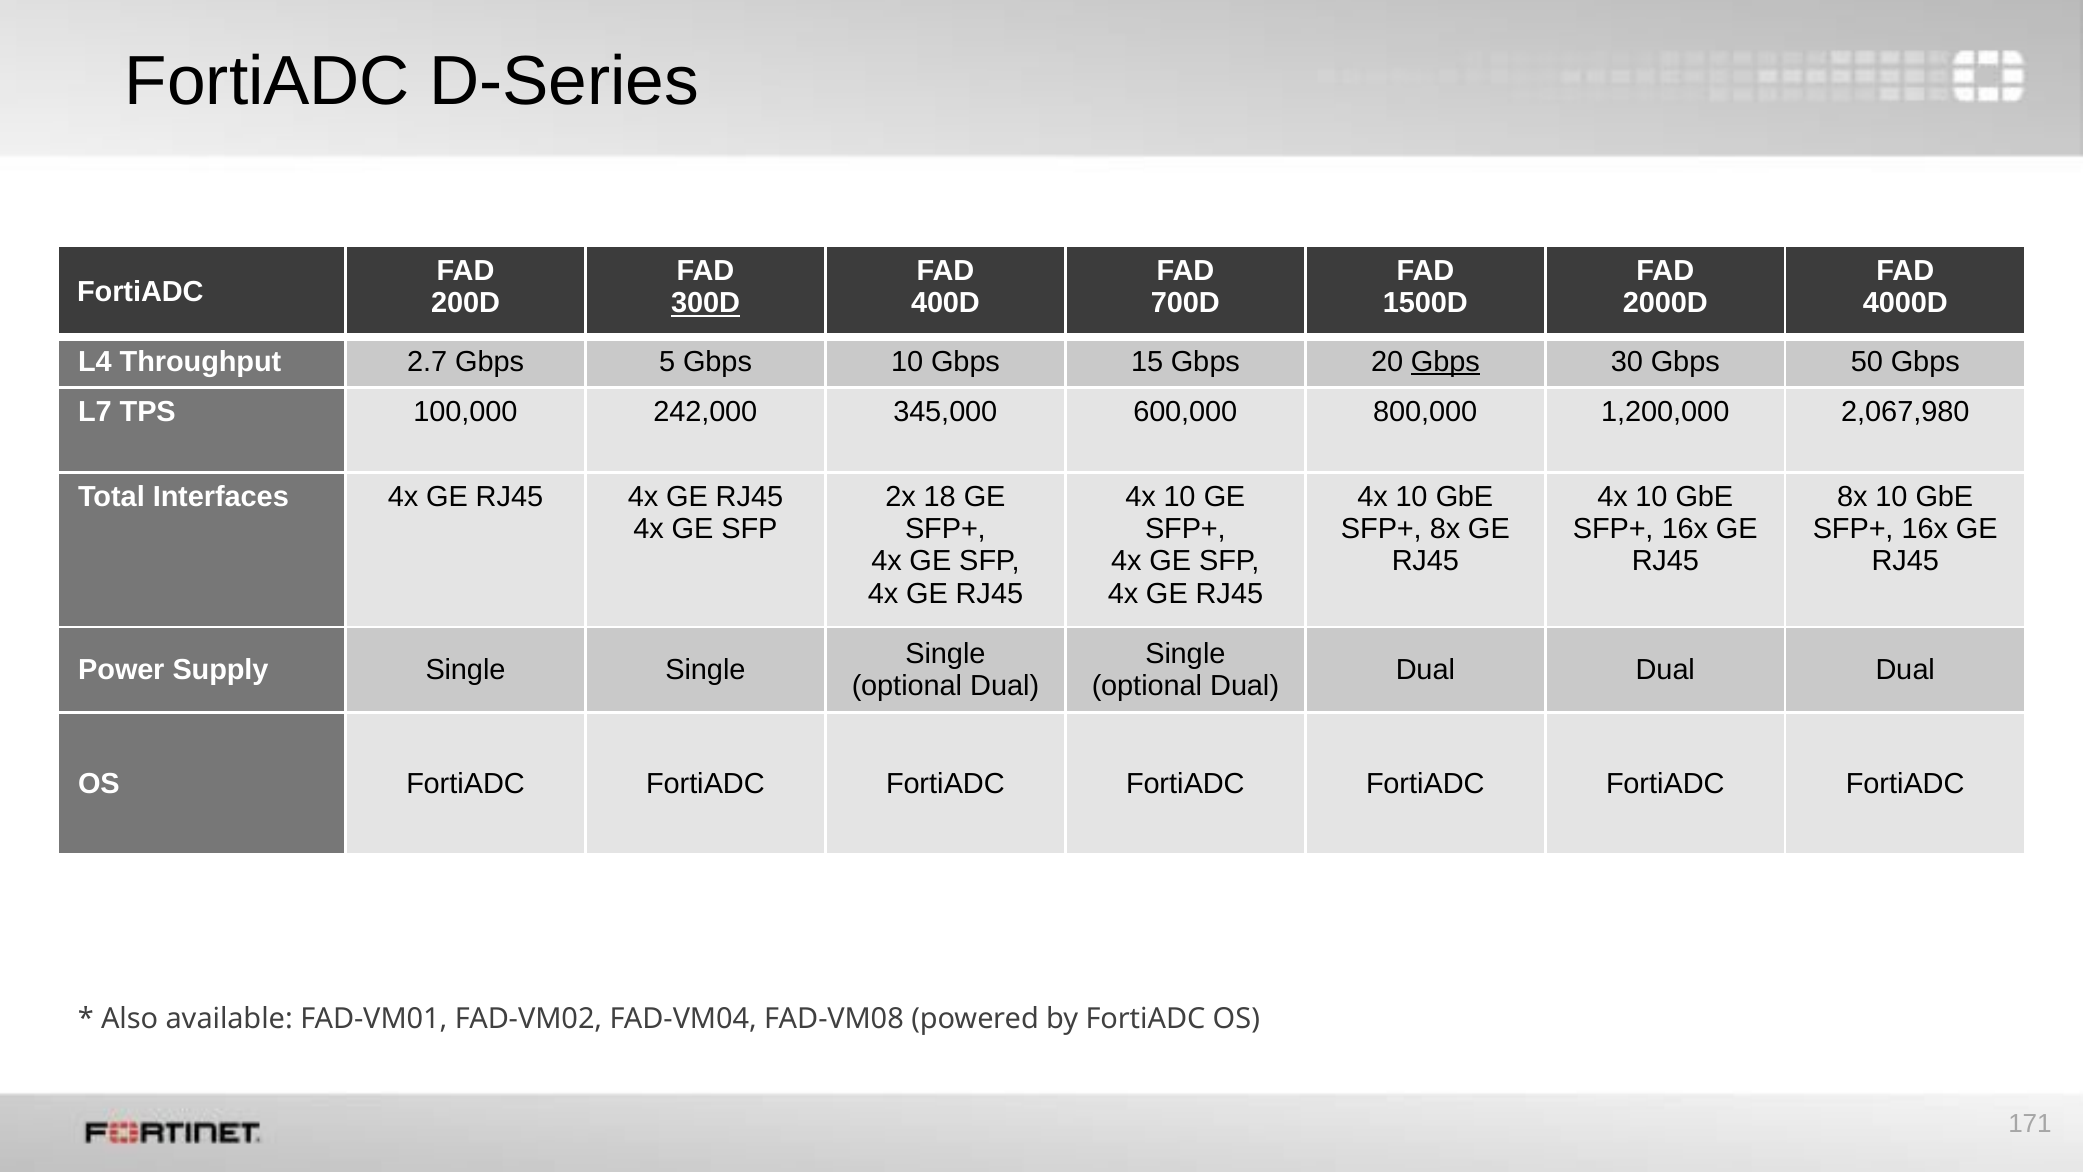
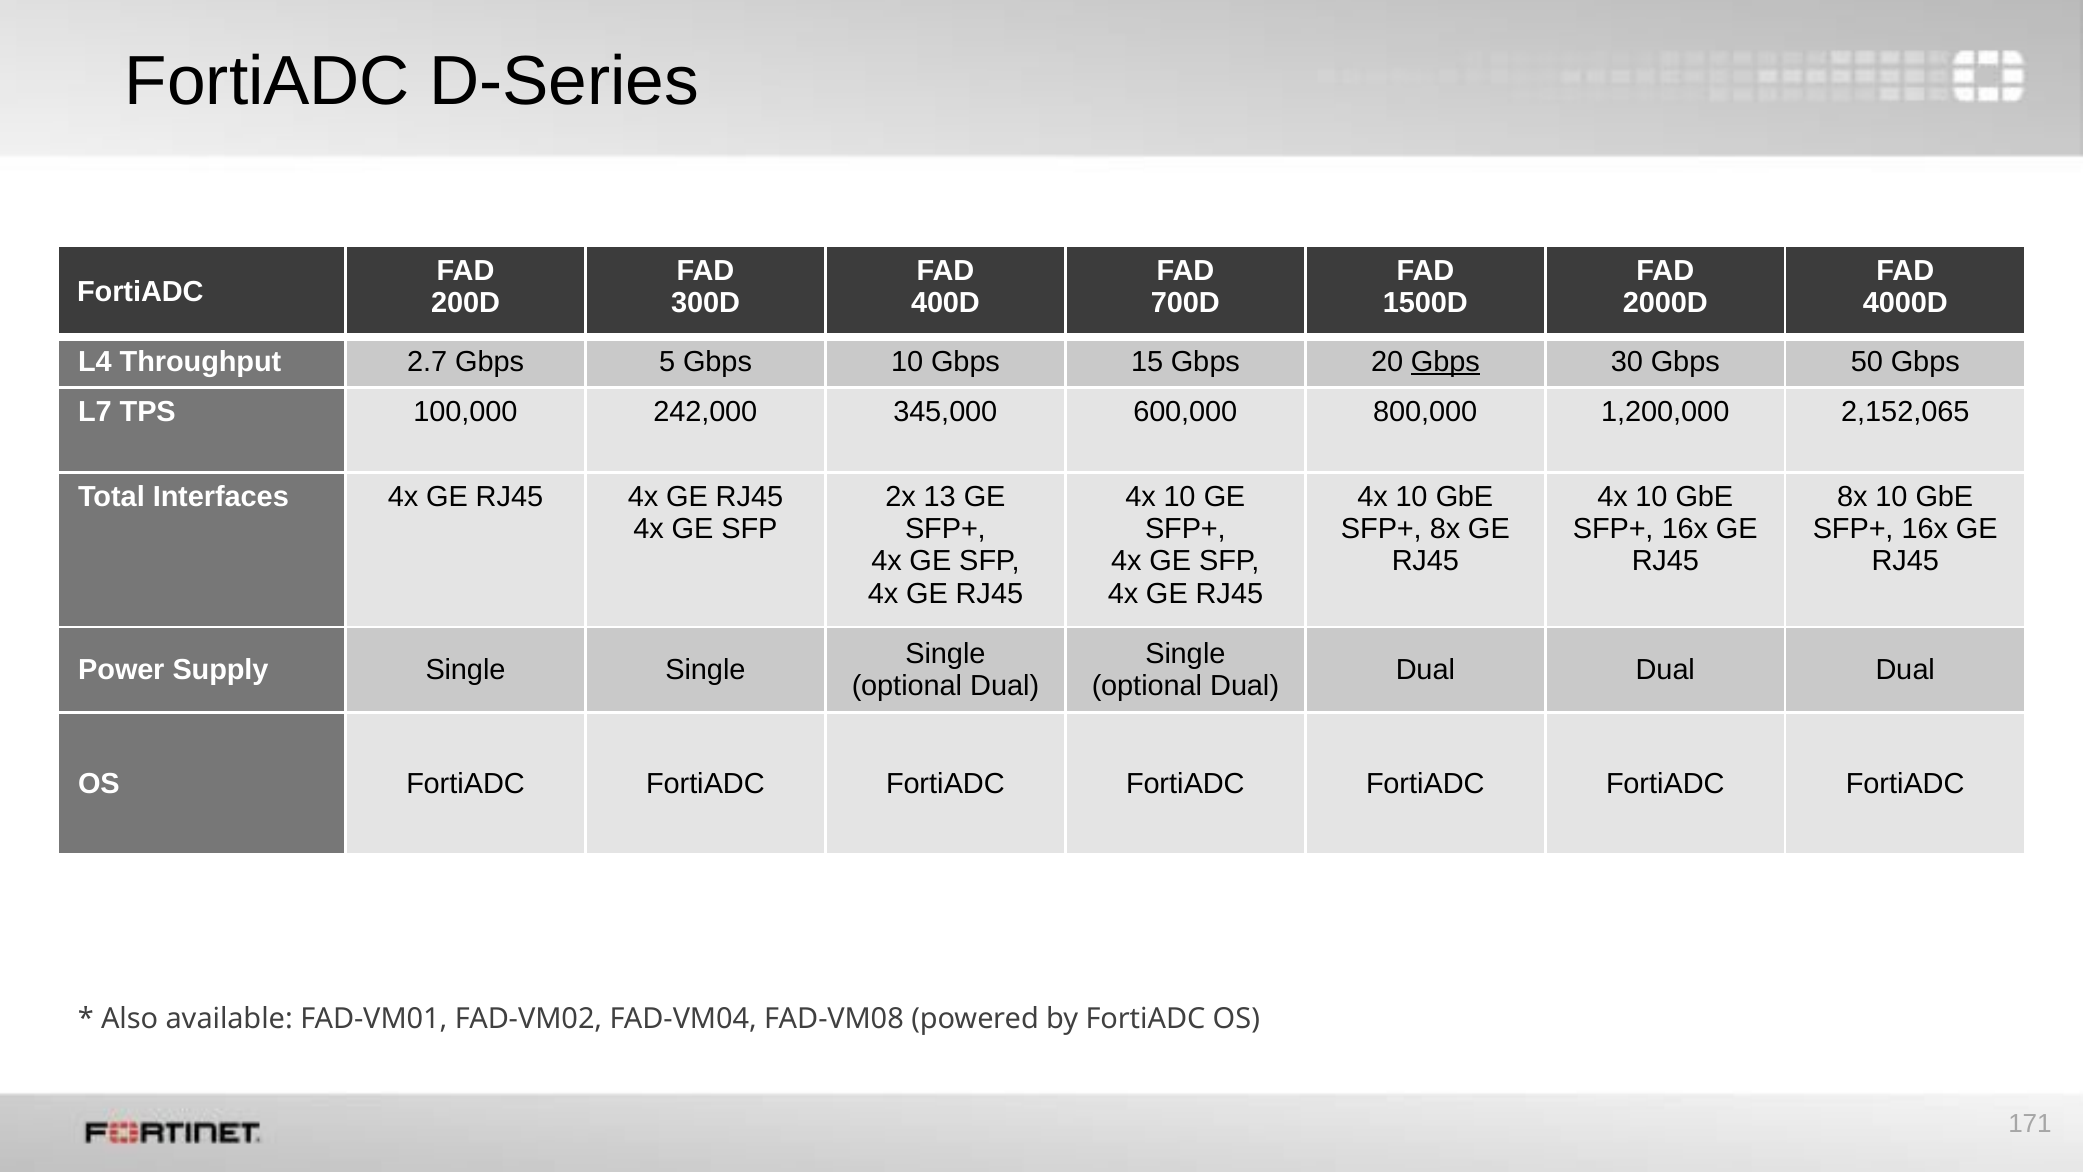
300D underline: present -> none (706, 303)
2,067,980: 2,067,980 -> 2,152,065 (1905, 412)
18: 18 -> 13 (940, 497)
